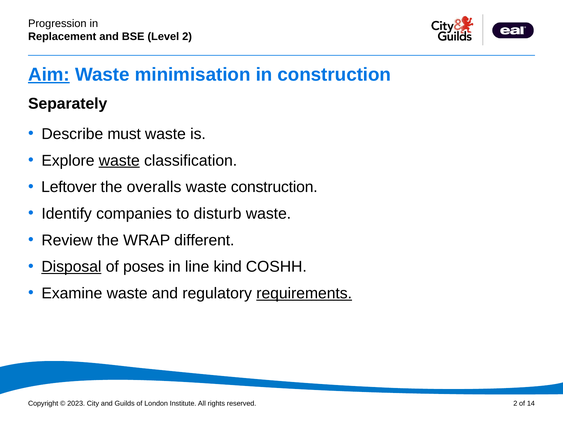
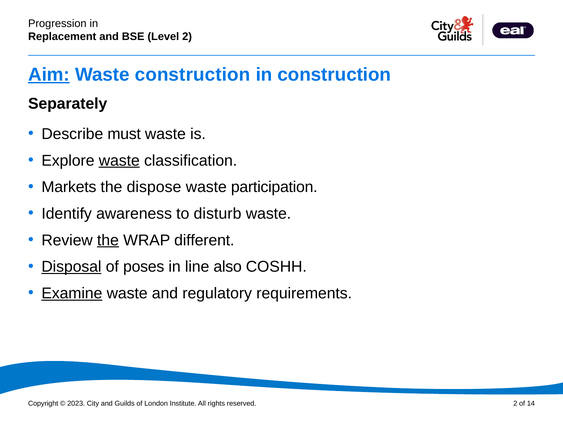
Waste minimisation: minimisation -> construction (193, 75)
Leftover: Leftover -> Markets (69, 187)
overalls: overalls -> dispose (154, 187)
waste construction: construction -> participation (274, 187)
companies: companies -> awareness (134, 214)
the underline: none -> present (108, 240)
kind: kind -> also (228, 267)
Examine underline: none -> present (72, 294)
requirements underline: present -> none (304, 294)
